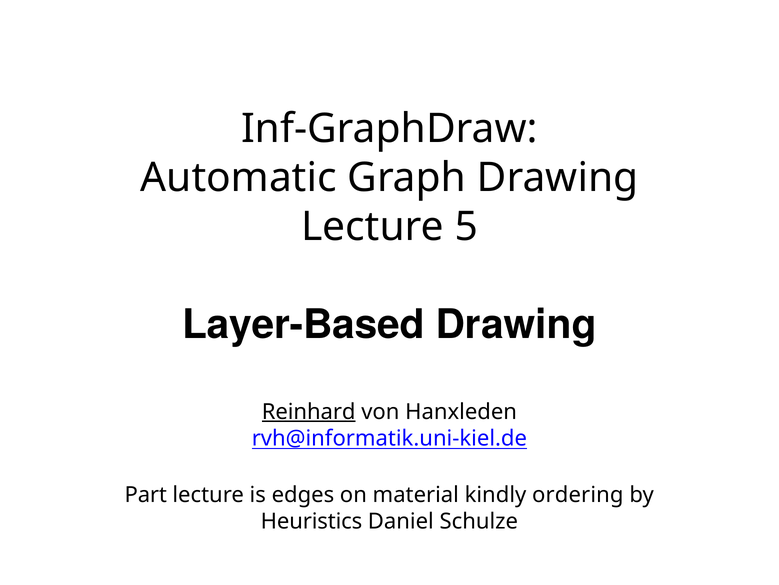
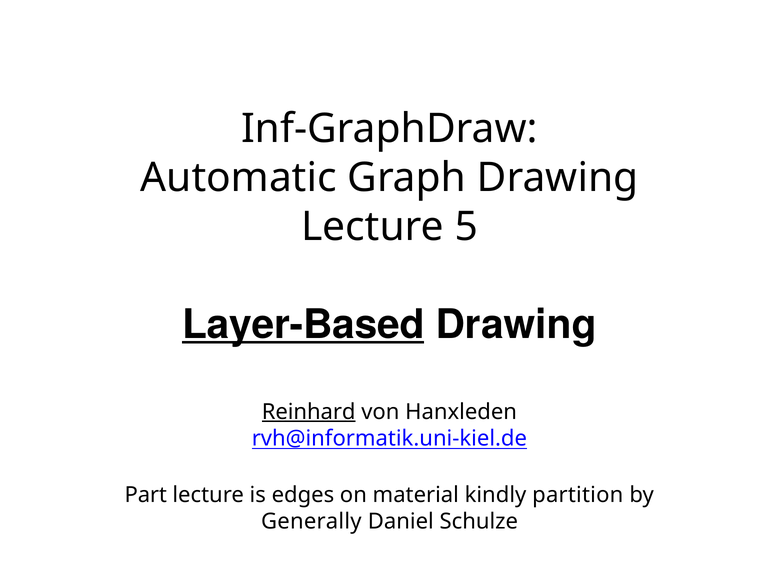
Layer-Based underline: none -> present (303, 324)
ordering: ordering -> partition (578, 494)
Heuristics: Heuristics -> Generally (311, 521)
